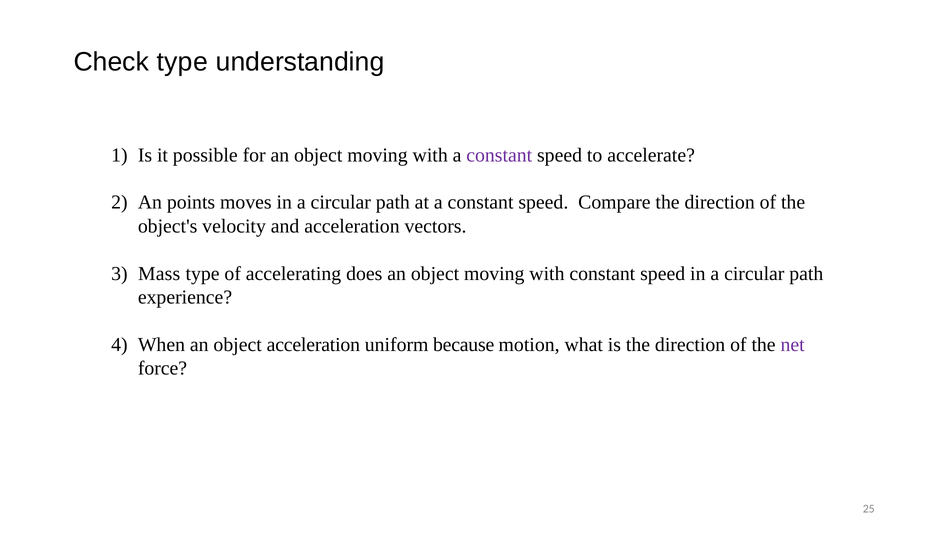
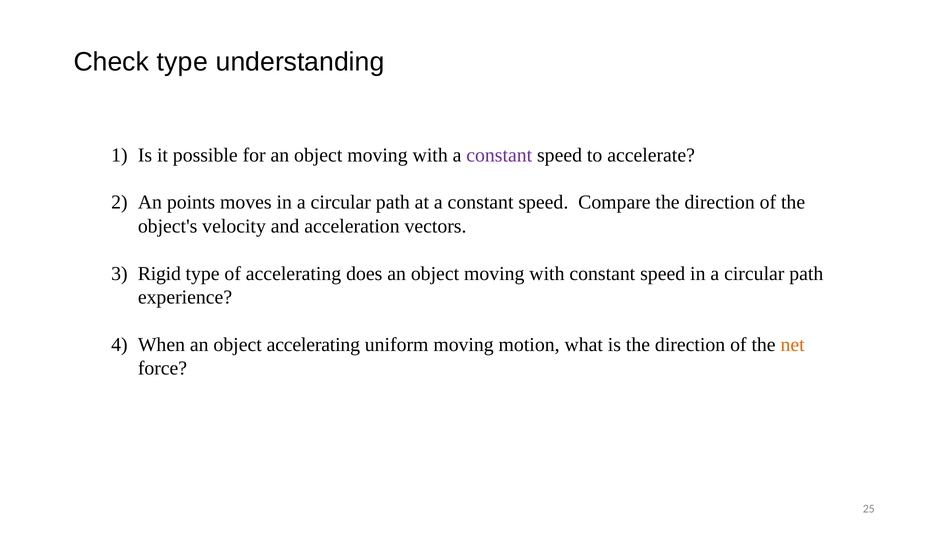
Mass: Mass -> Rigid (159, 273)
object acceleration: acceleration -> accelerating (313, 344)
uniform because: because -> moving (464, 344)
net colour: purple -> orange (793, 344)
